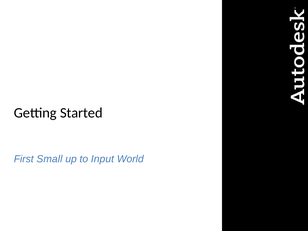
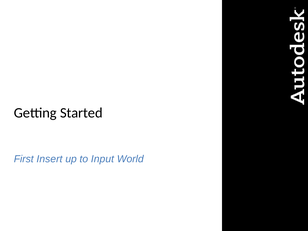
Small: Small -> Insert (49, 159)
